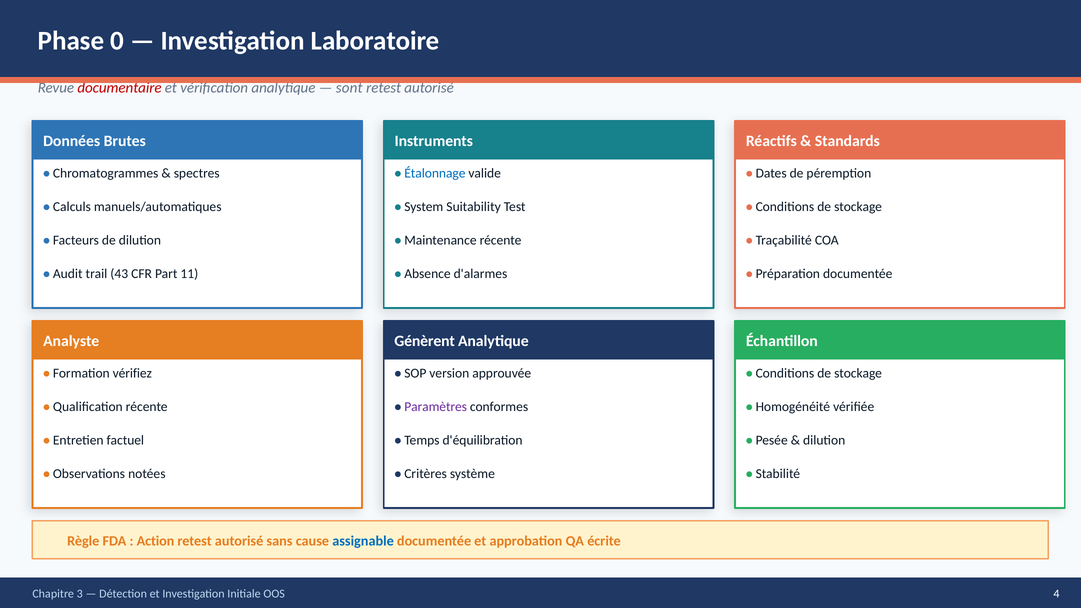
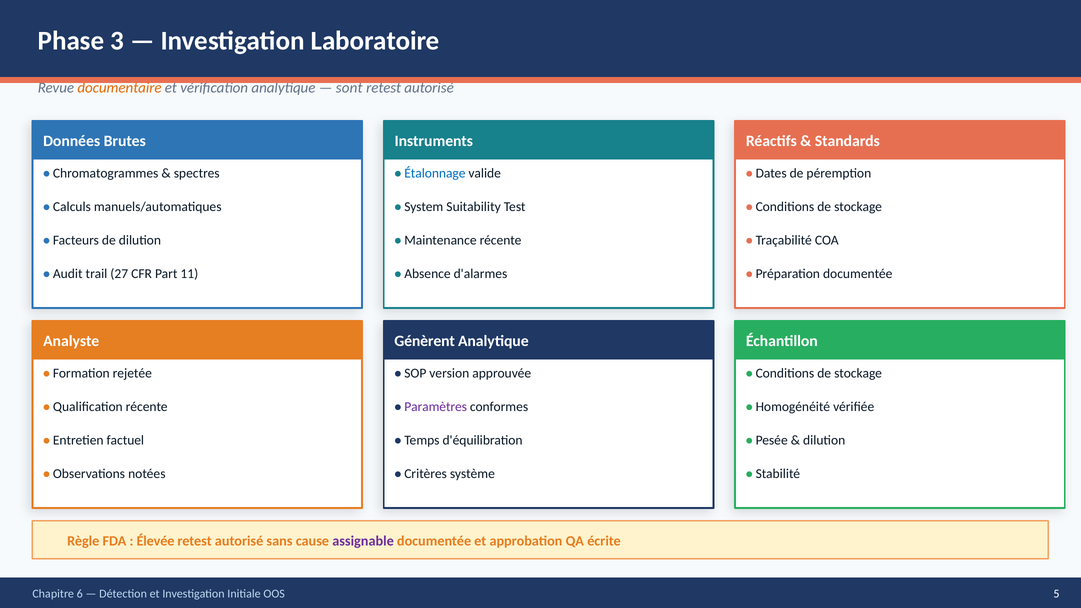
0: 0 -> 3 (117, 41)
documentaire colour: red -> orange (119, 88)
43: 43 -> 27 (119, 274)
vérifiez: vérifiez -> rejetée (132, 373)
Action: Action -> Élevée (156, 541)
assignable colour: blue -> purple (363, 541)
3: 3 -> 6 (80, 594)
4: 4 -> 5 (1056, 594)
